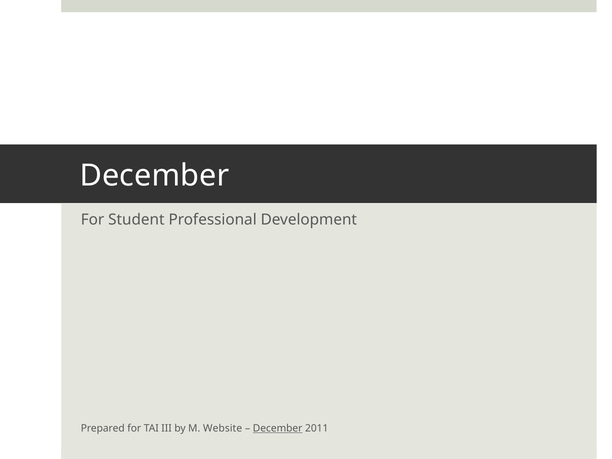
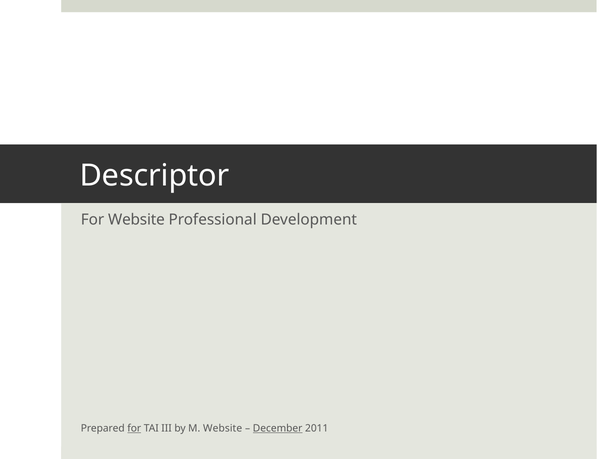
December: December -> Descriptor (155, 176)
For Student: Student -> Website (136, 219)
for underline: none -> present (134, 428)
